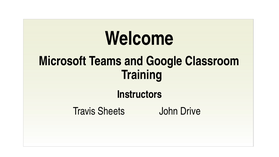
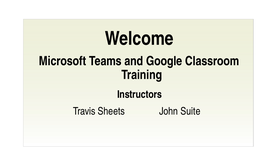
Drive: Drive -> Suite (190, 111)
